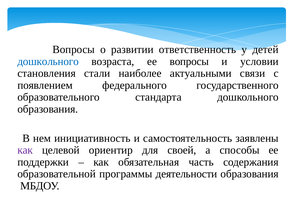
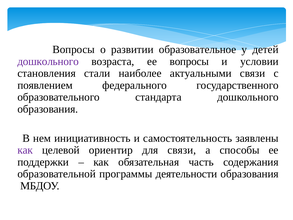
ответственность: ответственность -> образовательное (198, 49)
дошкольного colour: blue -> purple (48, 61)
для своей: своей -> связи (182, 150)
